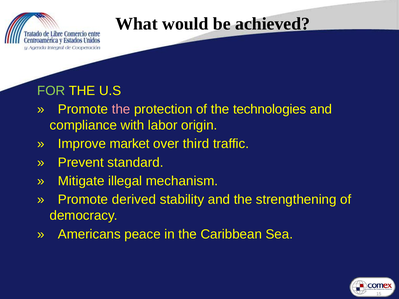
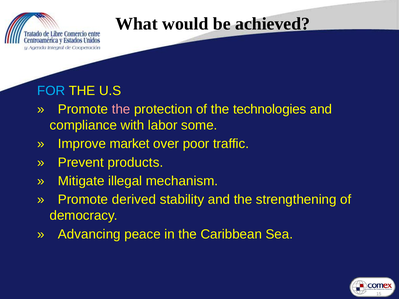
FOR colour: light green -> light blue (51, 91)
origin: origin -> some (199, 125)
third: third -> poor (196, 144)
standard: standard -> products (135, 163)
Americans: Americans -> Advancing (89, 234)
